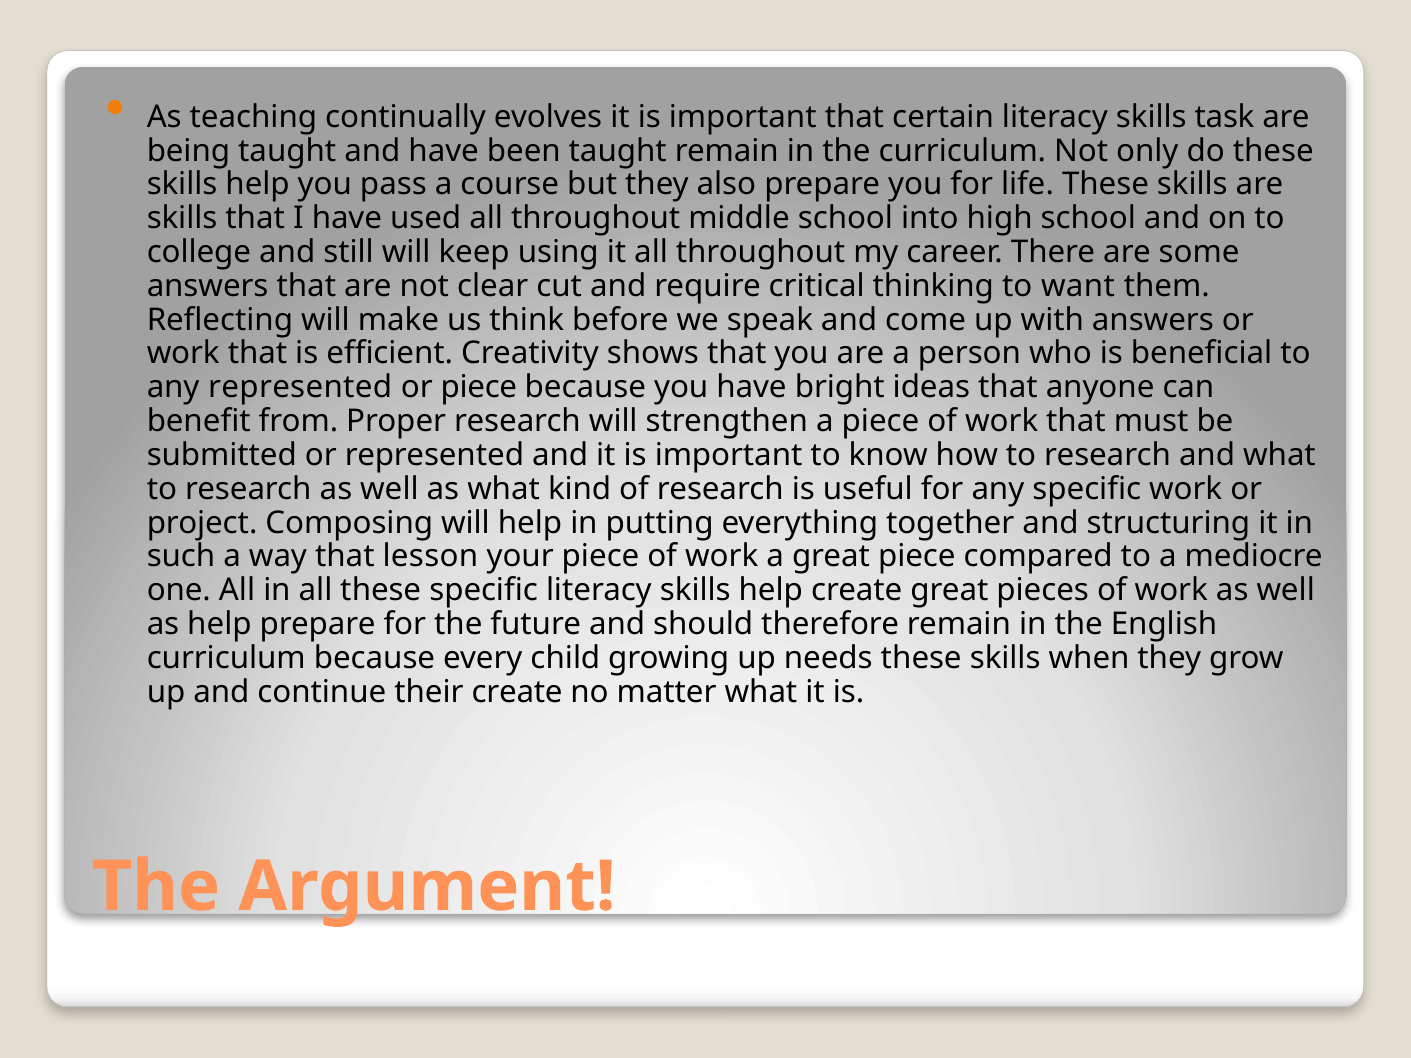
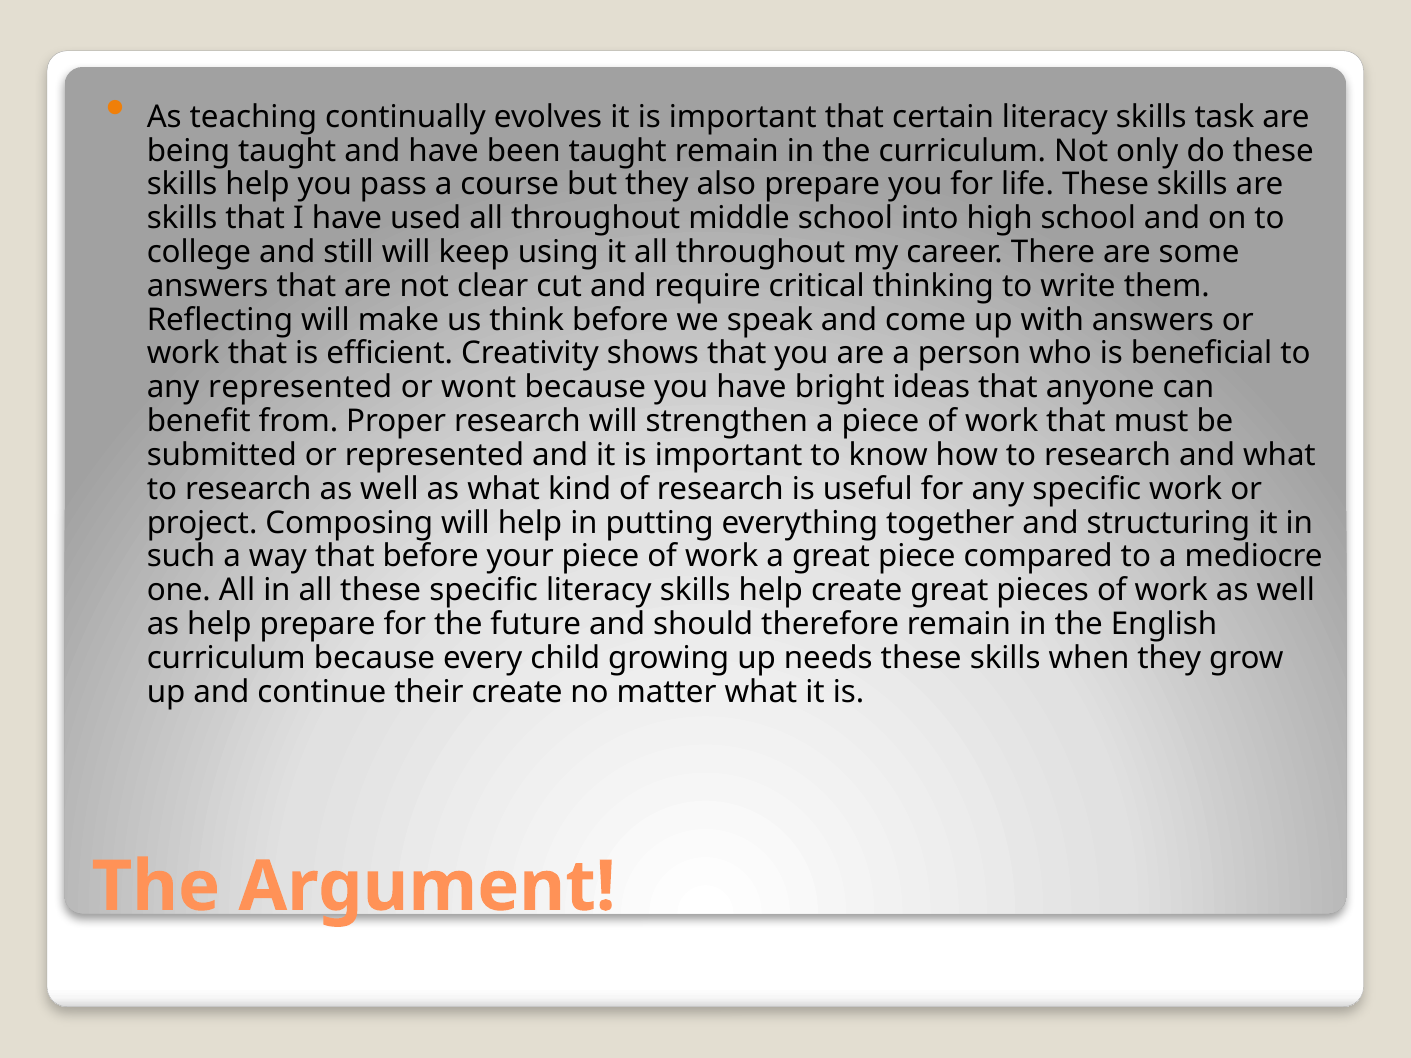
want: want -> write (1078, 286)
or piece: piece -> wont (479, 388)
that lesson: lesson -> before (431, 557)
